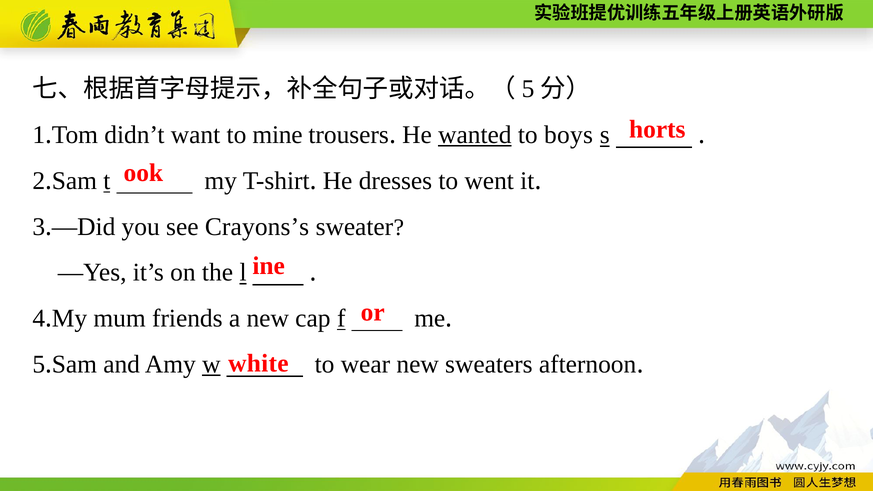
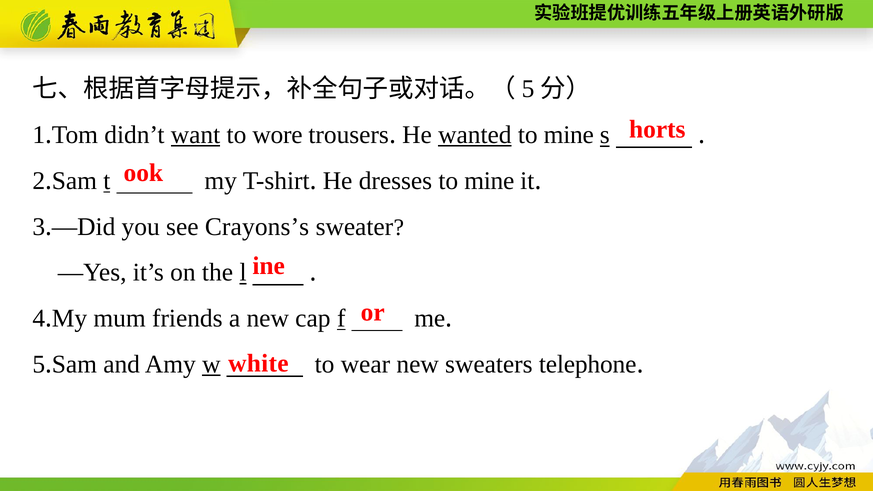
want underline: none -> present (196, 135)
mine: mine -> wore (278, 135)
boys: boys -> mine (569, 135)
went: went -> mine (489, 181)
afternoon: afternoon -> telephone (588, 364)
